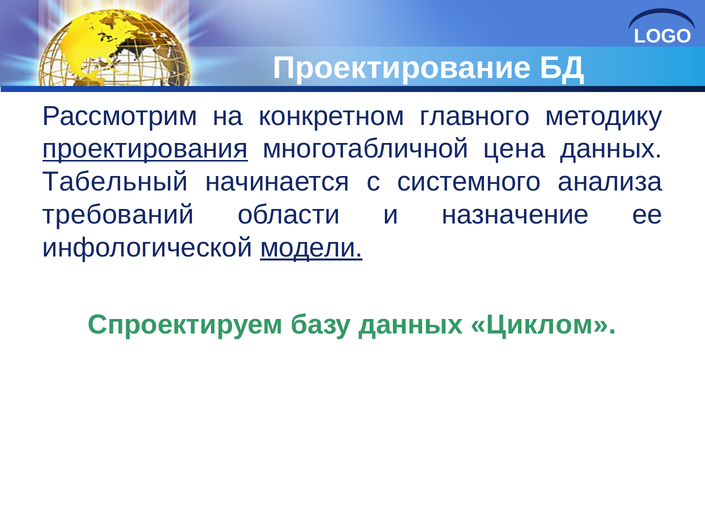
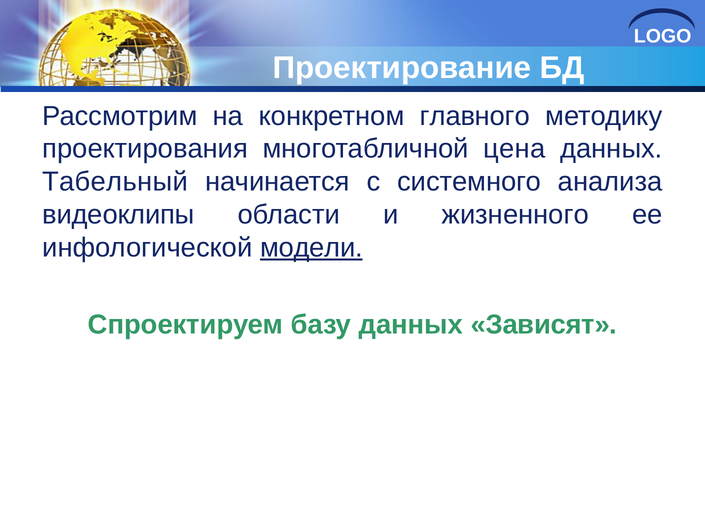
проектирования underline: present -> none (145, 149)
требований: требований -> видеоклипы (118, 215)
назначение: назначение -> жизненного (515, 215)
Циклом: Циклом -> Зависят (544, 324)
